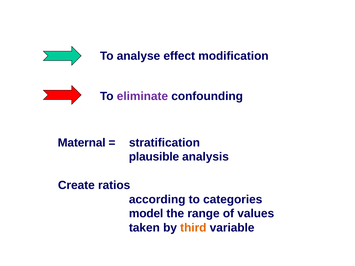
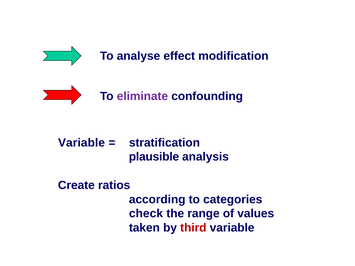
Maternal: Maternal -> Variable (82, 143)
model: model -> check (146, 214)
third colour: orange -> red (193, 228)
